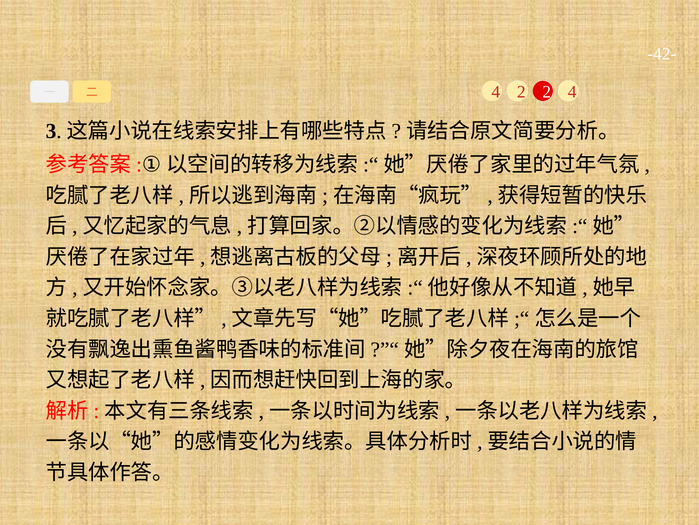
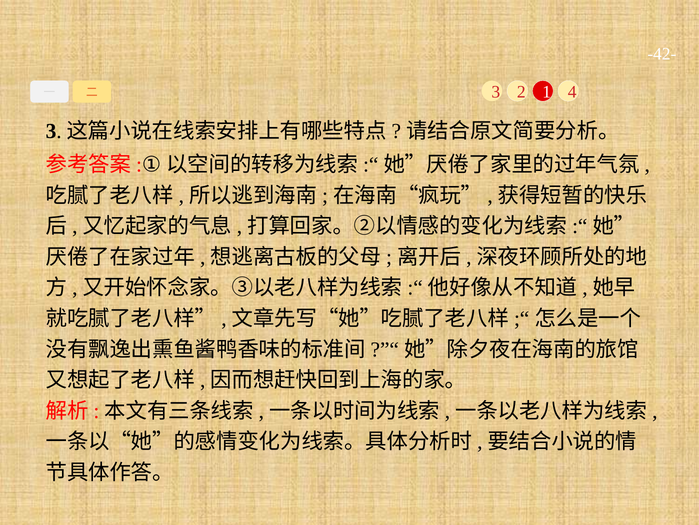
4: 4 -> 3 (496, 92)
2 2: 2 -> 1 (547, 92)
